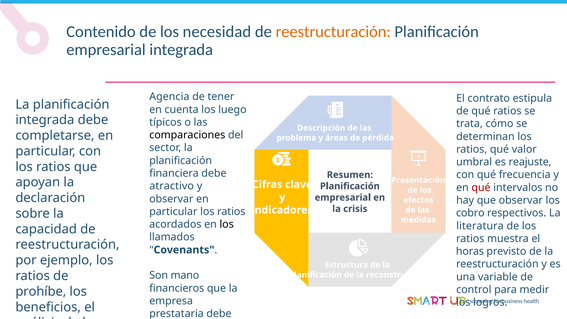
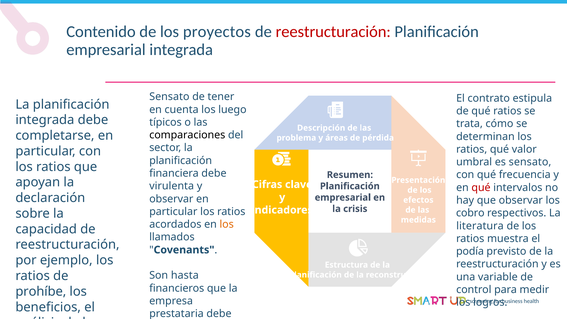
necesidad: necesidad -> proyectos (217, 32)
reestructuración colour: orange -> red (333, 32)
Agencia: Agencia -> Sensato (169, 97)
es reajuste: reajuste -> sensato (530, 162)
atractivo: atractivo -> virulenta (172, 186)
los colour: black -> orange (227, 224)
horas: horas -> podía (470, 251)
mano: mano -> hasta (185, 275)
